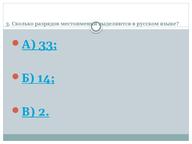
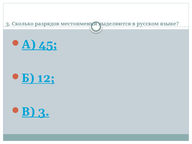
33: 33 -> 45 (48, 45)
14: 14 -> 12 (46, 78)
2: 2 -> 3 (44, 112)
